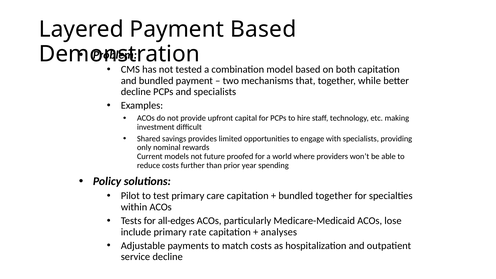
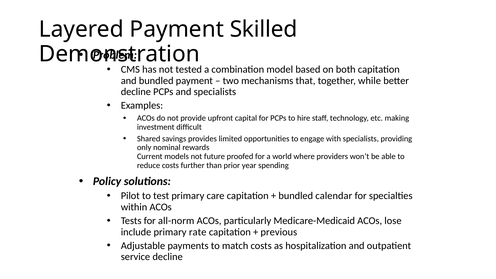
Payment Based: Based -> Skilled (264, 29)
bundled together: together -> calendar (334, 196)
all-edges: all-edges -> all-norm (176, 221)
analyses: analyses -> previous (279, 232)
